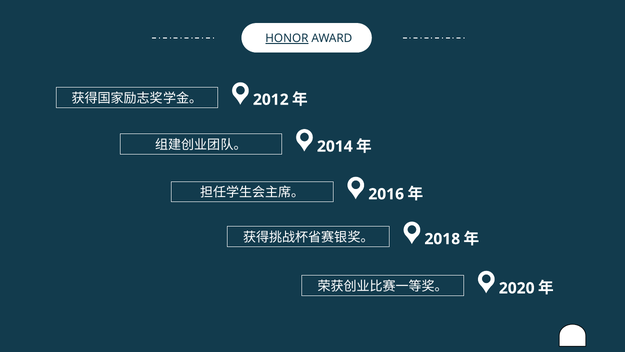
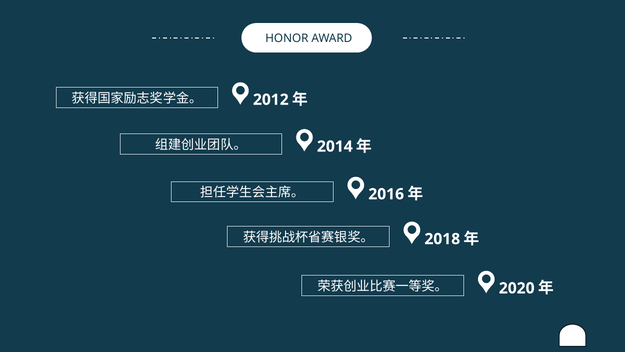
HONOR underline: present -> none (287, 38)
